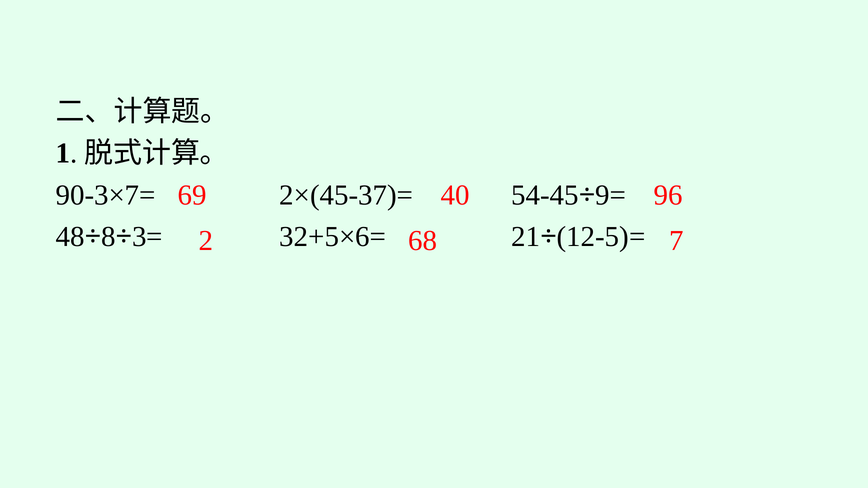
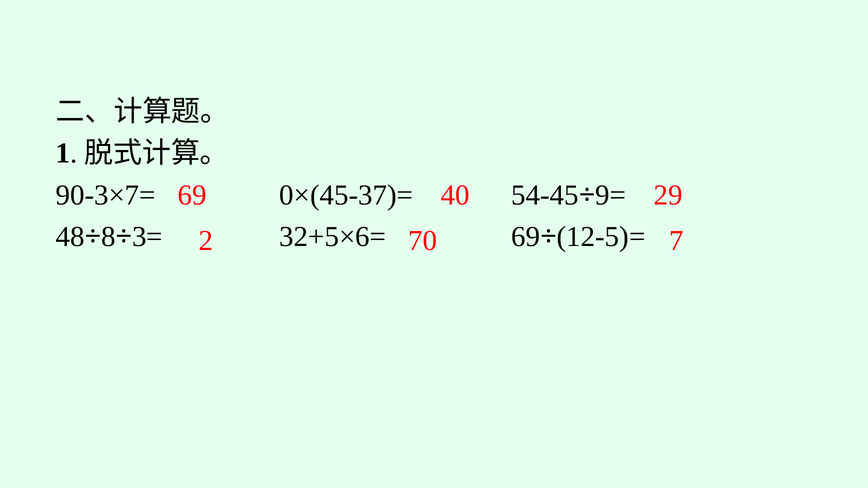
2×(45-37)=: 2×(45-37)= -> 0×(45-37)= (346, 195)
96: 96 -> 29 (668, 195)
32+5×6= 21: 21 -> 69 (526, 237)
68: 68 -> 70 (423, 241)
